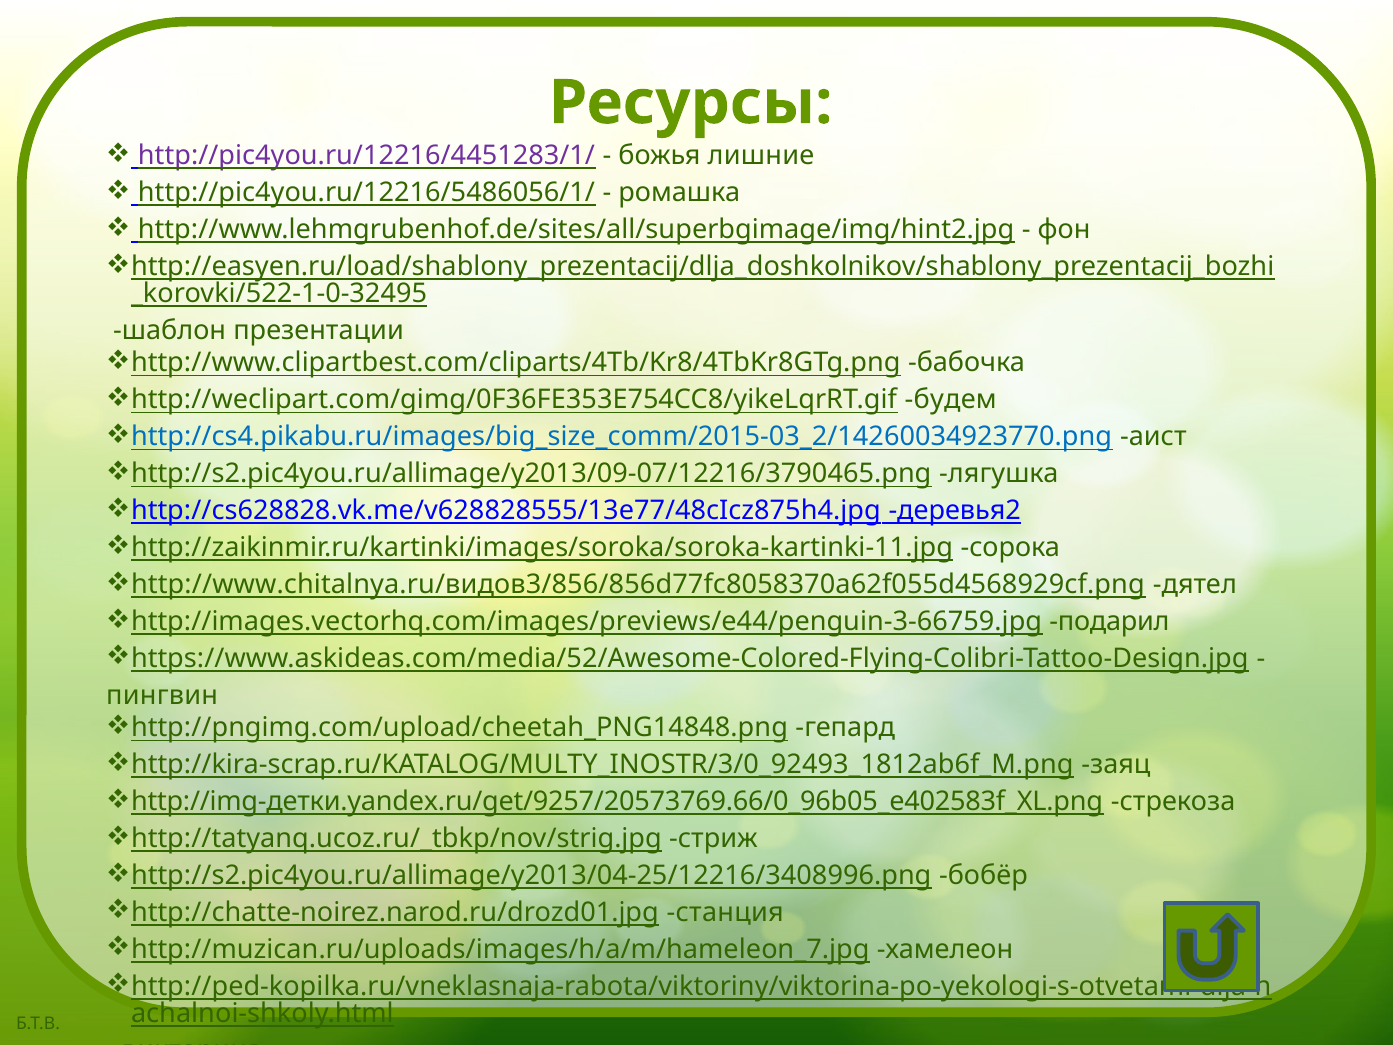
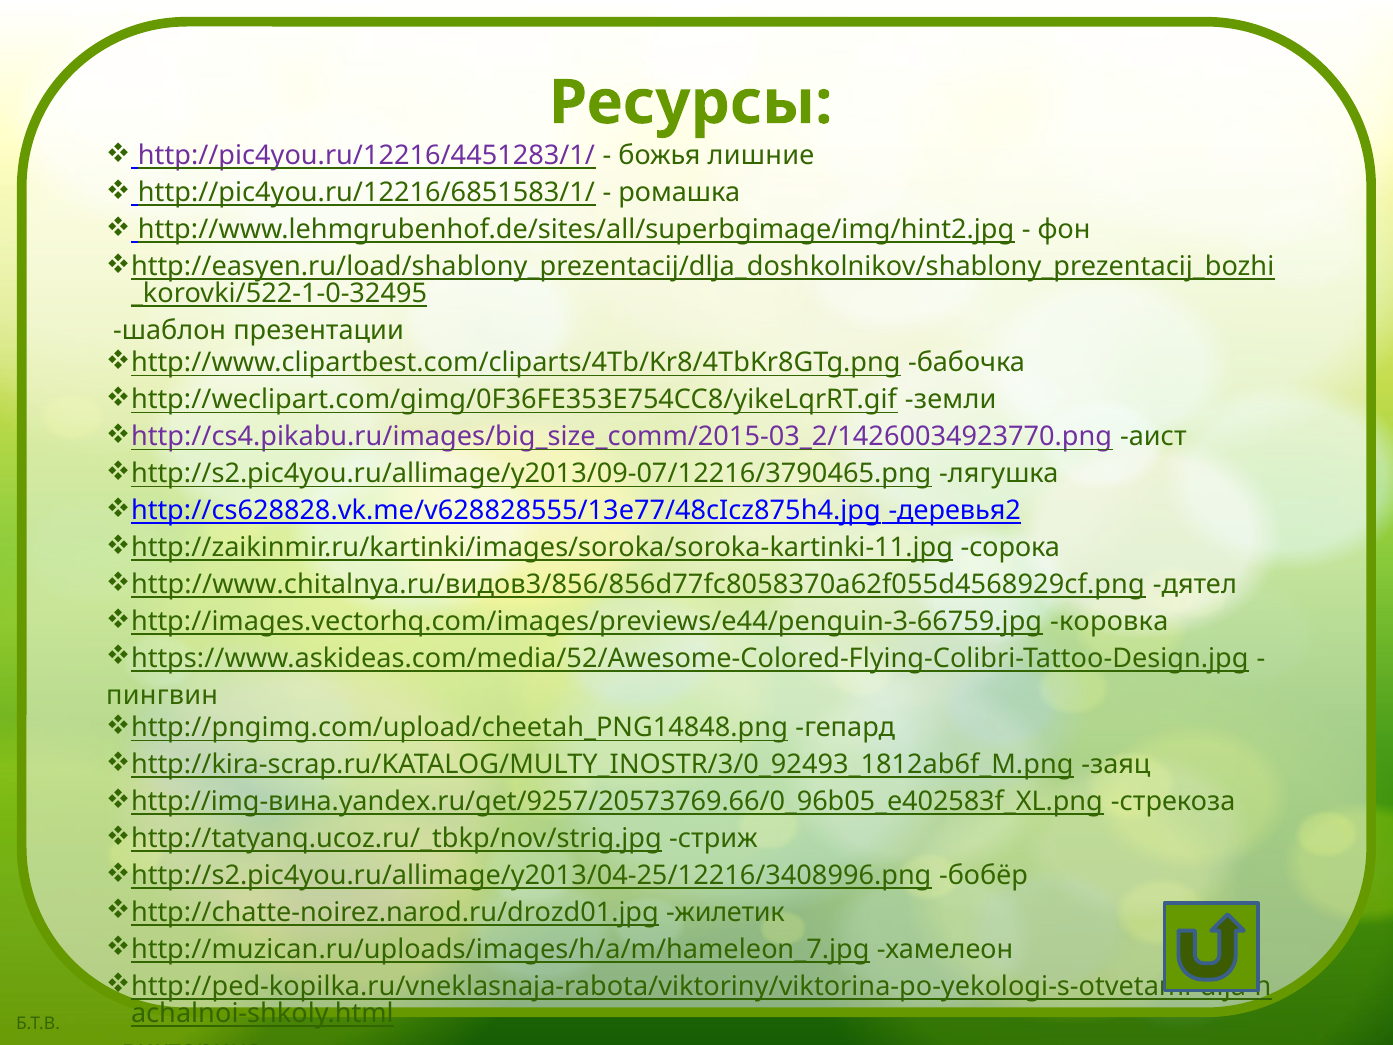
http://pic4you.ru/12216/5486056/1/: http://pic4you.ru/12216/5486056/1/ -> http://pic4you.ru/12216/6851583/1/ (367, 192)
будем: будем -> земли (951, 400)
http://cs4.pikabu.ru/images/big_size_comm/2015-03_2/14260034923770.png colour: blue -> purple (622, 437)
подарил: подарил -> коровка (1109, 621)
http://img-детки.yandex.ru/get/9257/20573769.66/0_96b05_e402583f_XL.png: http://img-детки.yandex.ru/get/9257/20573769.66/0_96b05_e402583f_XL.png -> http://img-вина.yandex.ru/get/9257/20573769.66/0_96b05_e402583f_XL.png (617, 801)
станция: станция -> жилетик (725, 912)
